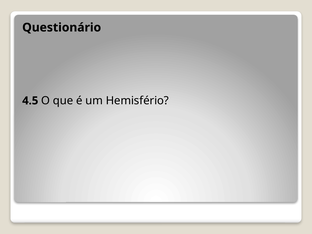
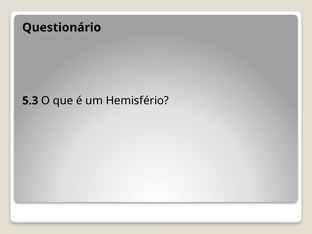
4.5: 4.5 -> 5.3 (30, 101)
